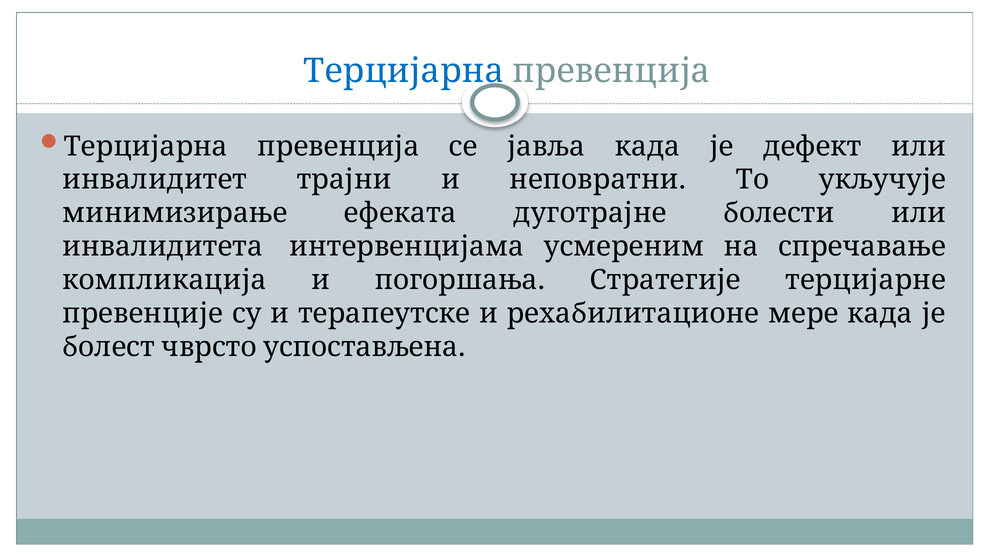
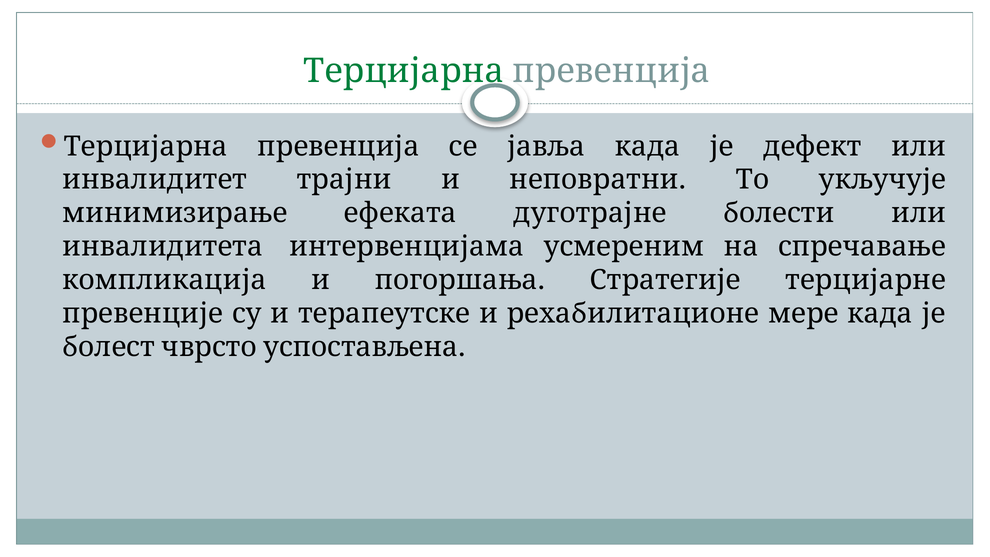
Терцијарна colour: blue -> green (404, 71)
